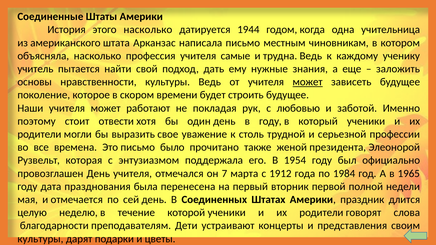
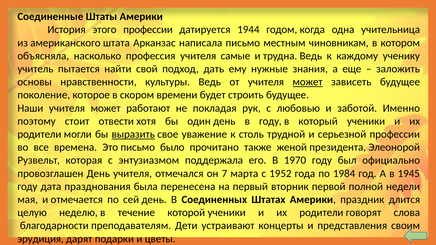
этого насколько: насколько -> профессии (148, 30)
выразить underline: none -> present (133, 134)
1954: 1954 -> 1970 (295, 161)
1912: 1912 -> 1952 (280, 174)
1965: 1965 -> 1945 (409, 174)
культуры: культуры -> эрудиция (41, 239)
